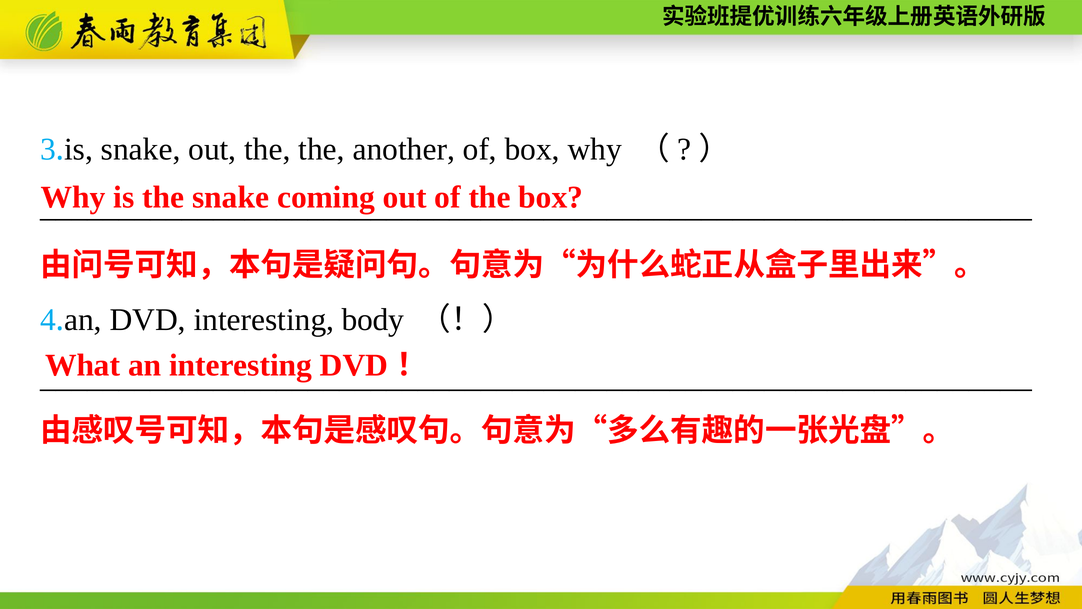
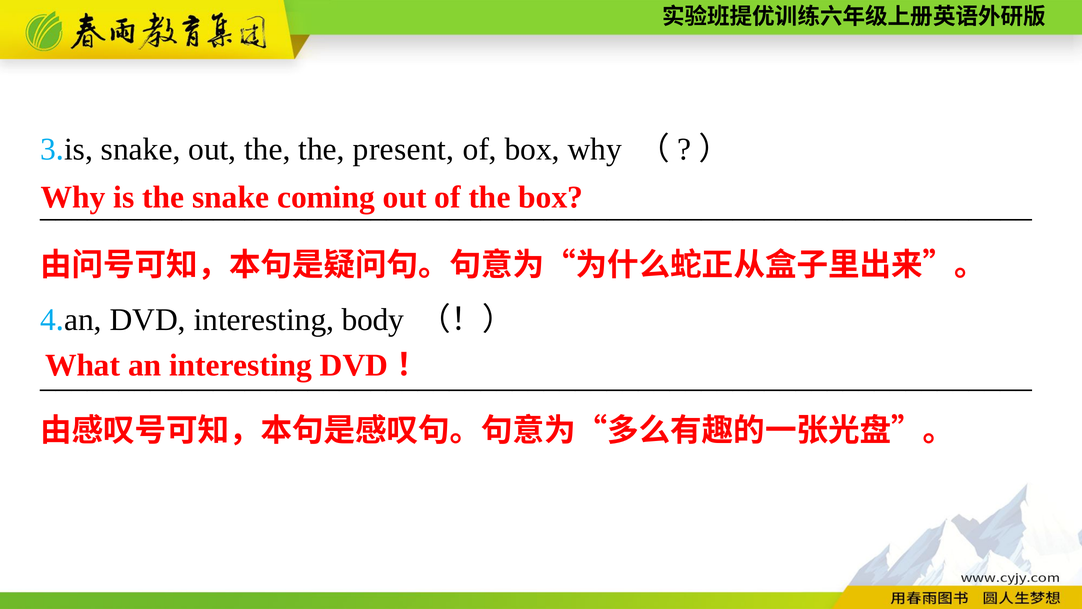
another: another -> present (404, 149)
